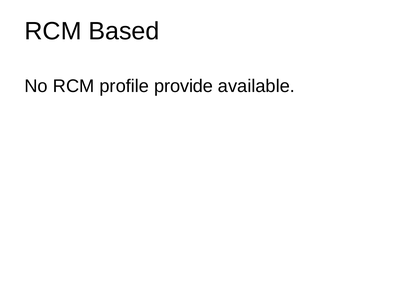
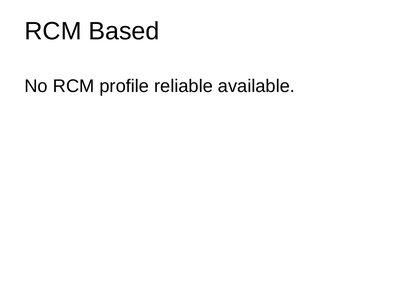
provide: provide -> reliable (184, 86)
